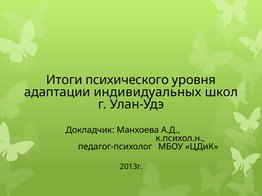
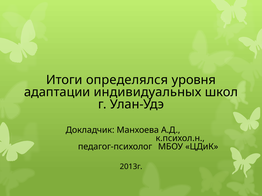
психического: психического -> определялся (127, 80)
